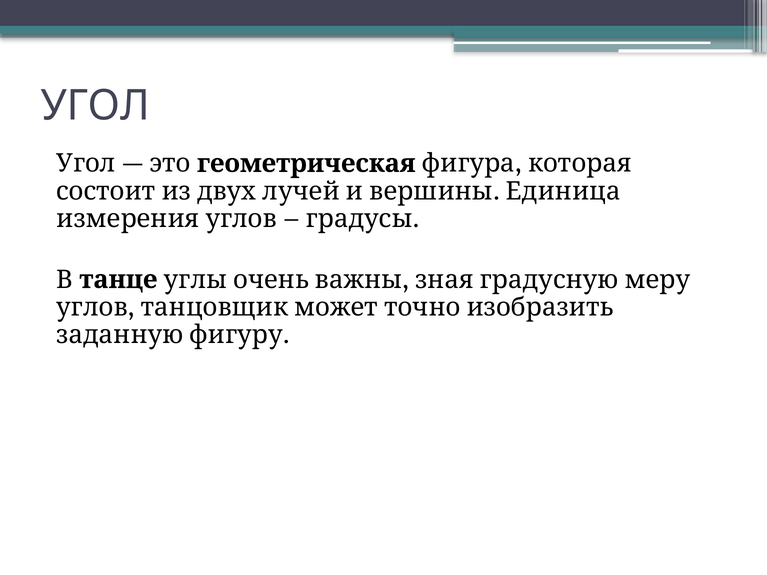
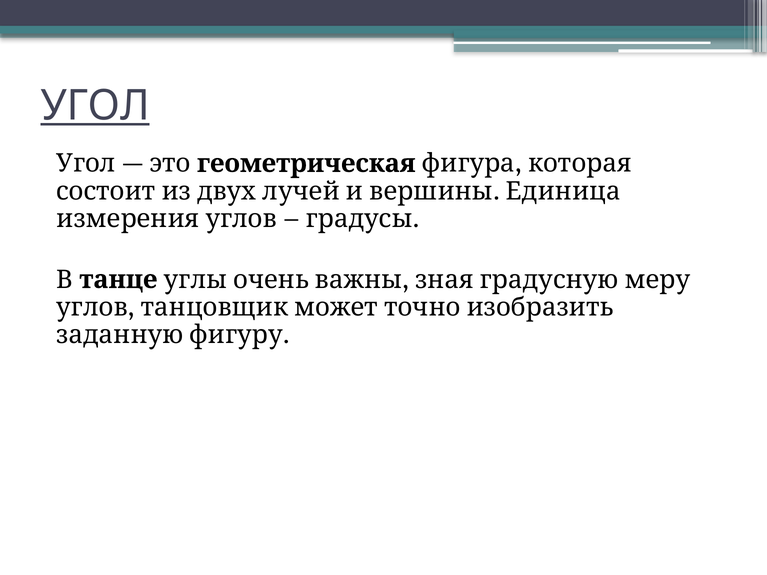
УГОЛ underline: none -> present (95, 106)
